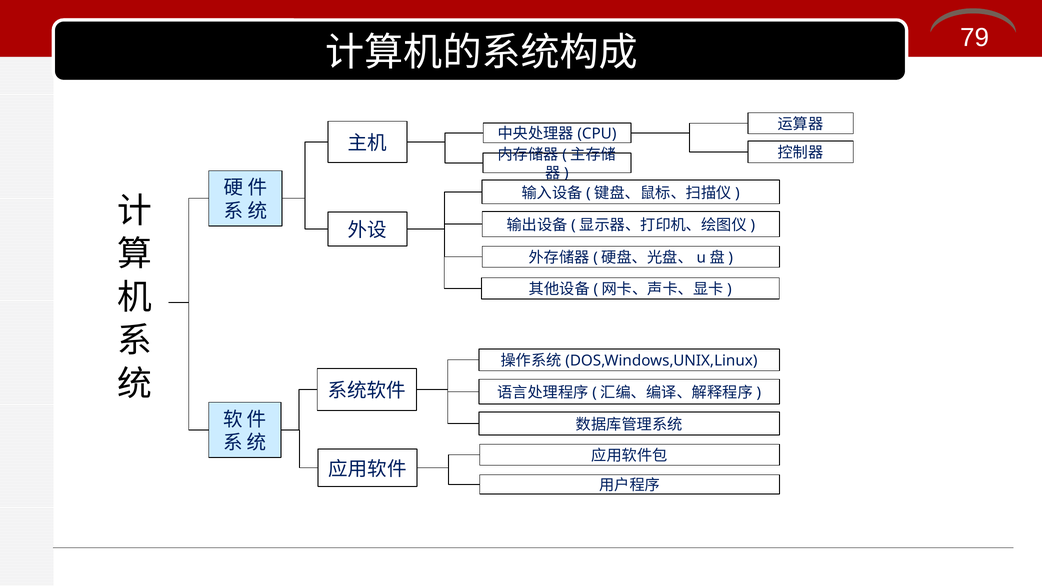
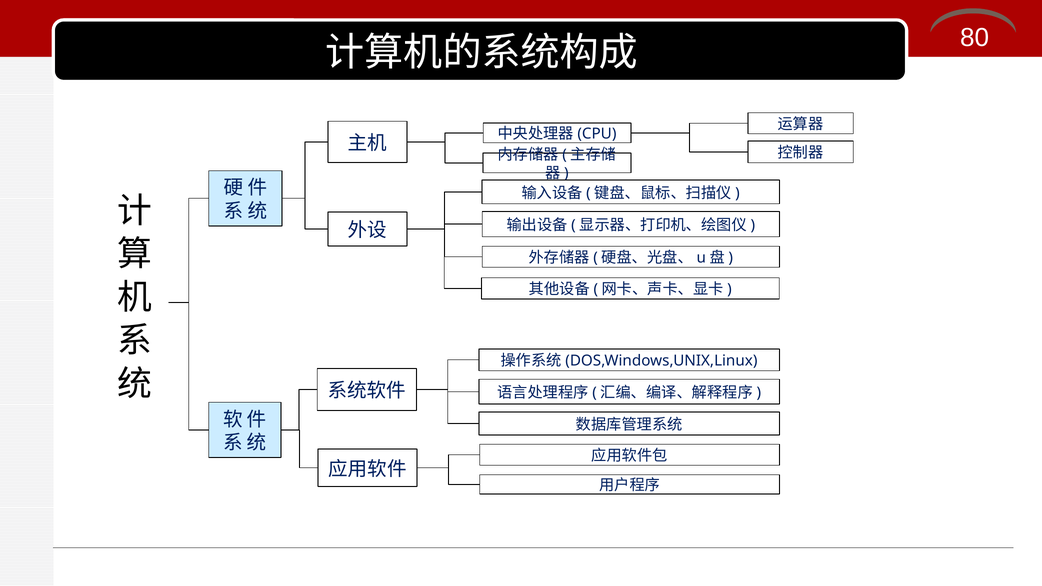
79: 79 -> 80 (975, 38)
